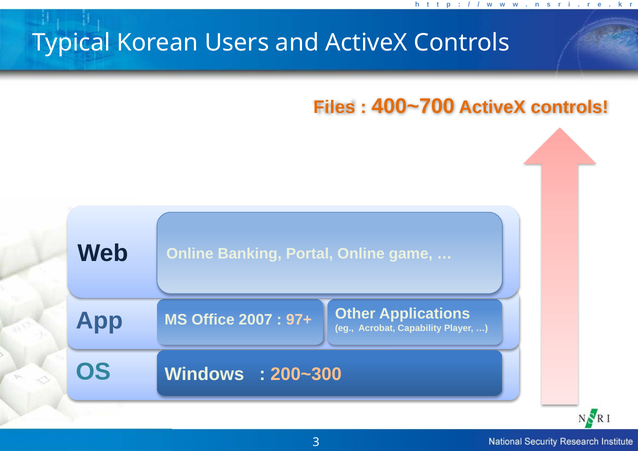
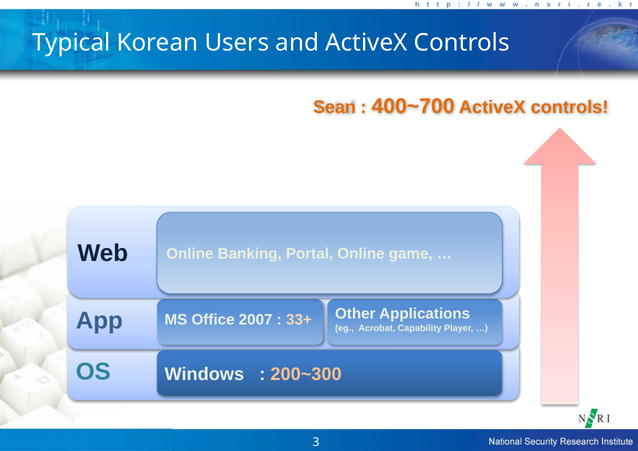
Files: Files -> Sean (334, 107)
97+: 97+ -> 33+ (299, 320)
